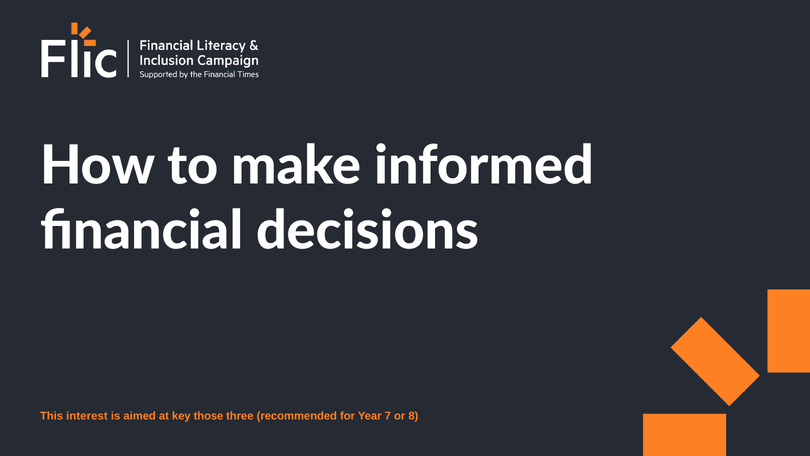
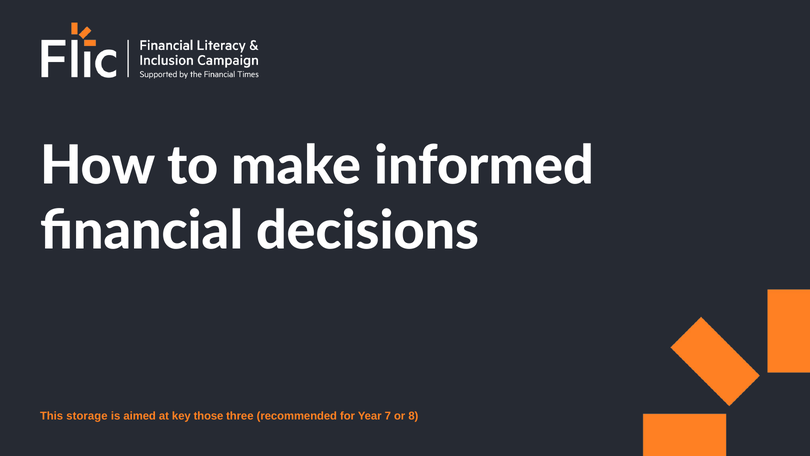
interest: interest -> storage (87, 416)
